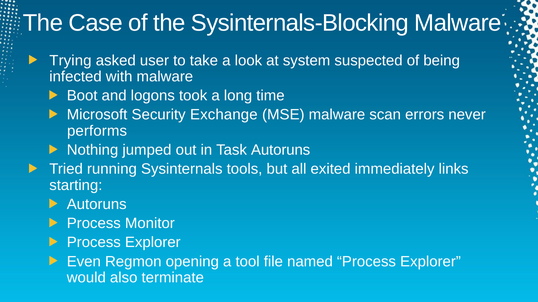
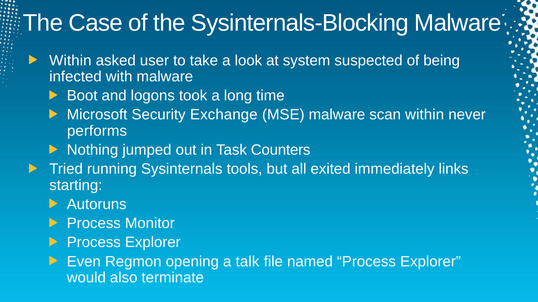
Trying: Trying -> Within (70, 61)
scan errors: errors -> within (425, 115)
Task Autoruns: Autoruns -> Counters (281, 150)
tool: tool -> talk (247, 262)
